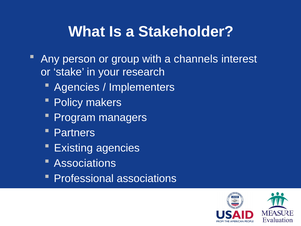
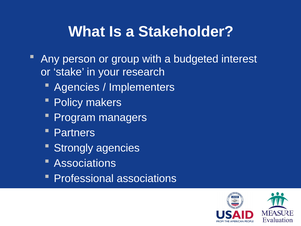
channels: channels -> budgeted (196, 59)
Existing: Existing -> Strongly (74, 148)
